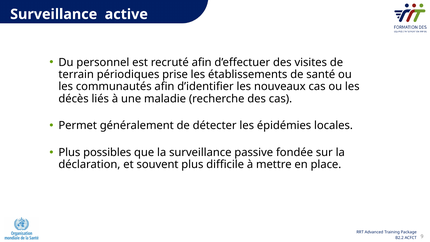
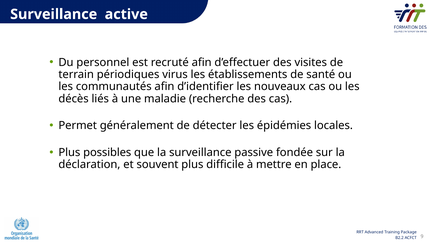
prise: prise -> virus (175, 74)
